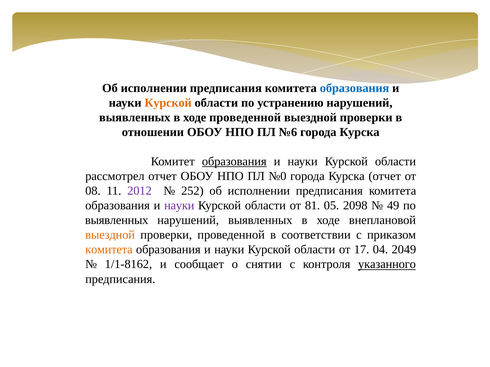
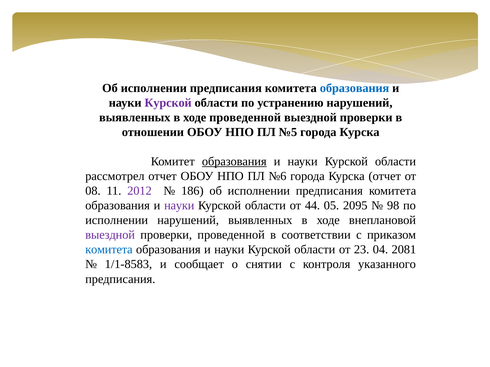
Курской colour: orange -> purple (168, 103)
№6: №6 -> №5 (288, 132)
№0: №0 -> №6 (278, 176)
252: 252 -> 186 (192, 191)
81: 81 -> 44 (312, 206)
2098: 2098 -> 2095 (355, 206)
49: 49 -> 98 (393, 206)
выявленных: выявленных -> исполнении (117, 221)
выездной colour: orange -> purple (110, 235)
комитета colour: orange -> blue (109, 250)
17: 17 -> 23 (362, 250)
2049: 2049 -> 2081 (404, 250)
1/1-8162: 1/1-8162 -> 1/1-8583 (128, 265)
указанного underline: present -> none (387, 265)
